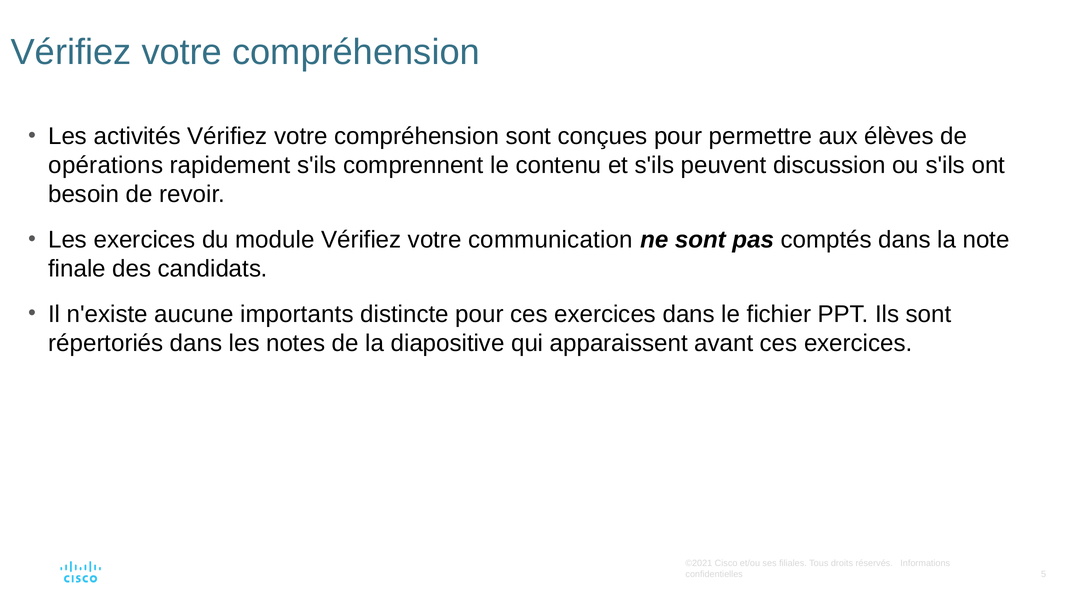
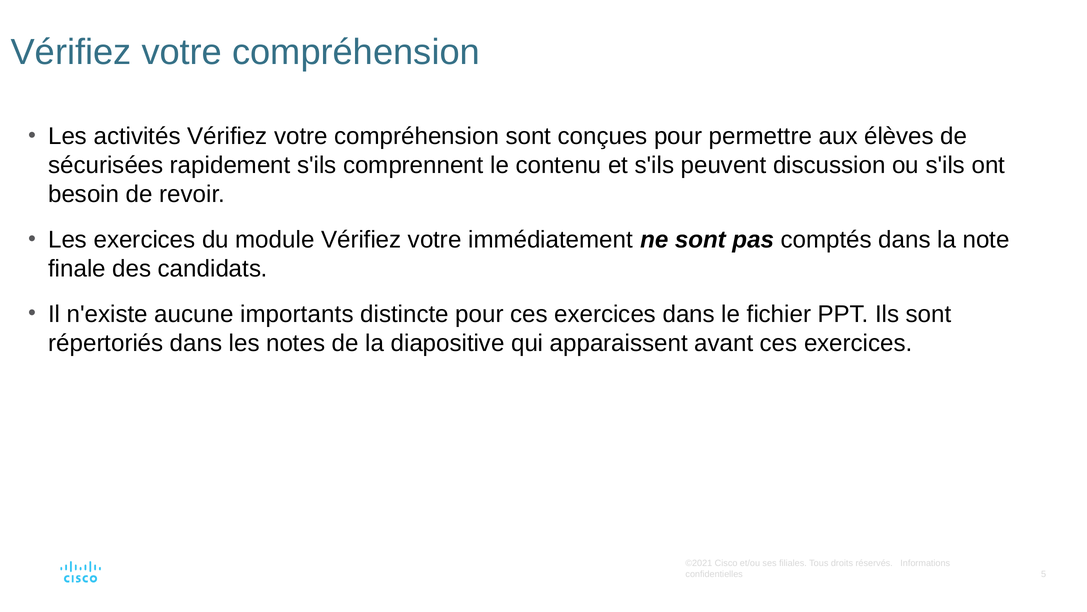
opérations: opérations -> sécurisées (106, 165)
communication: communication -> immédiatement (550, 240)
